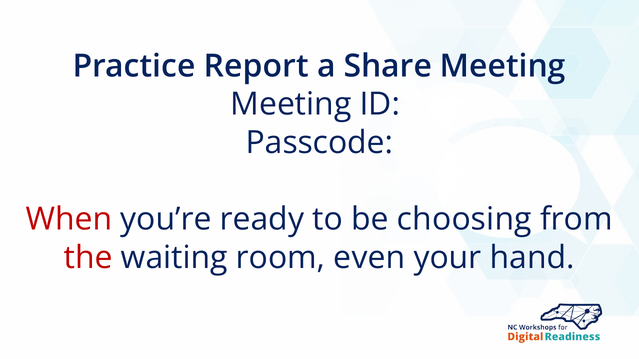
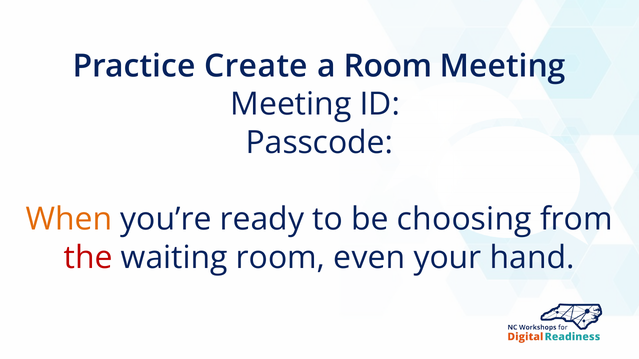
Report: Report -> Create (256, 66)
a Share: Share -> Room (388, 66)
When colour: red -> orange (69, 219)
